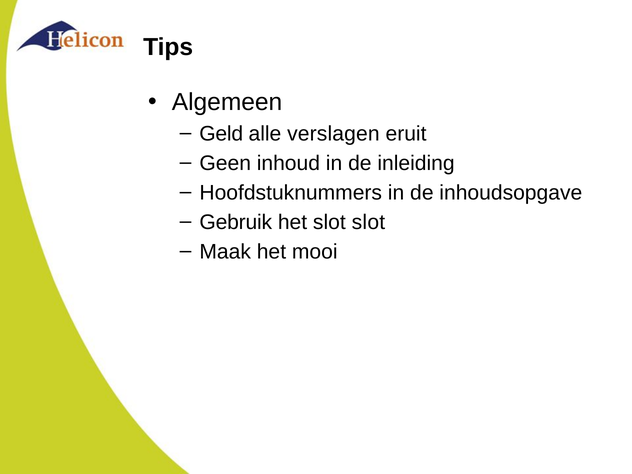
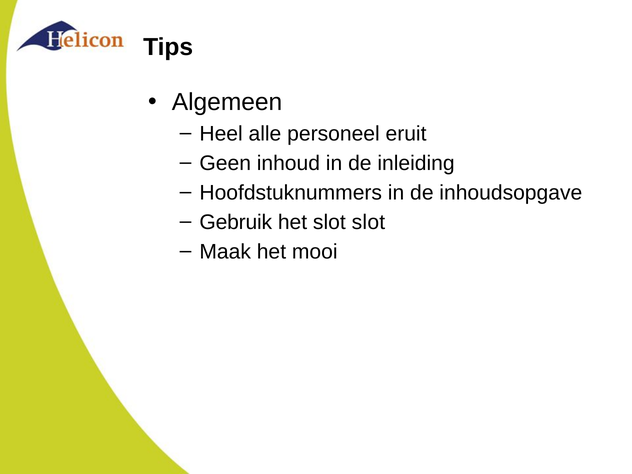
Geld: Geld -> Heel (221, 134)
verslagen: verslagen -> personeel (333, 134)
